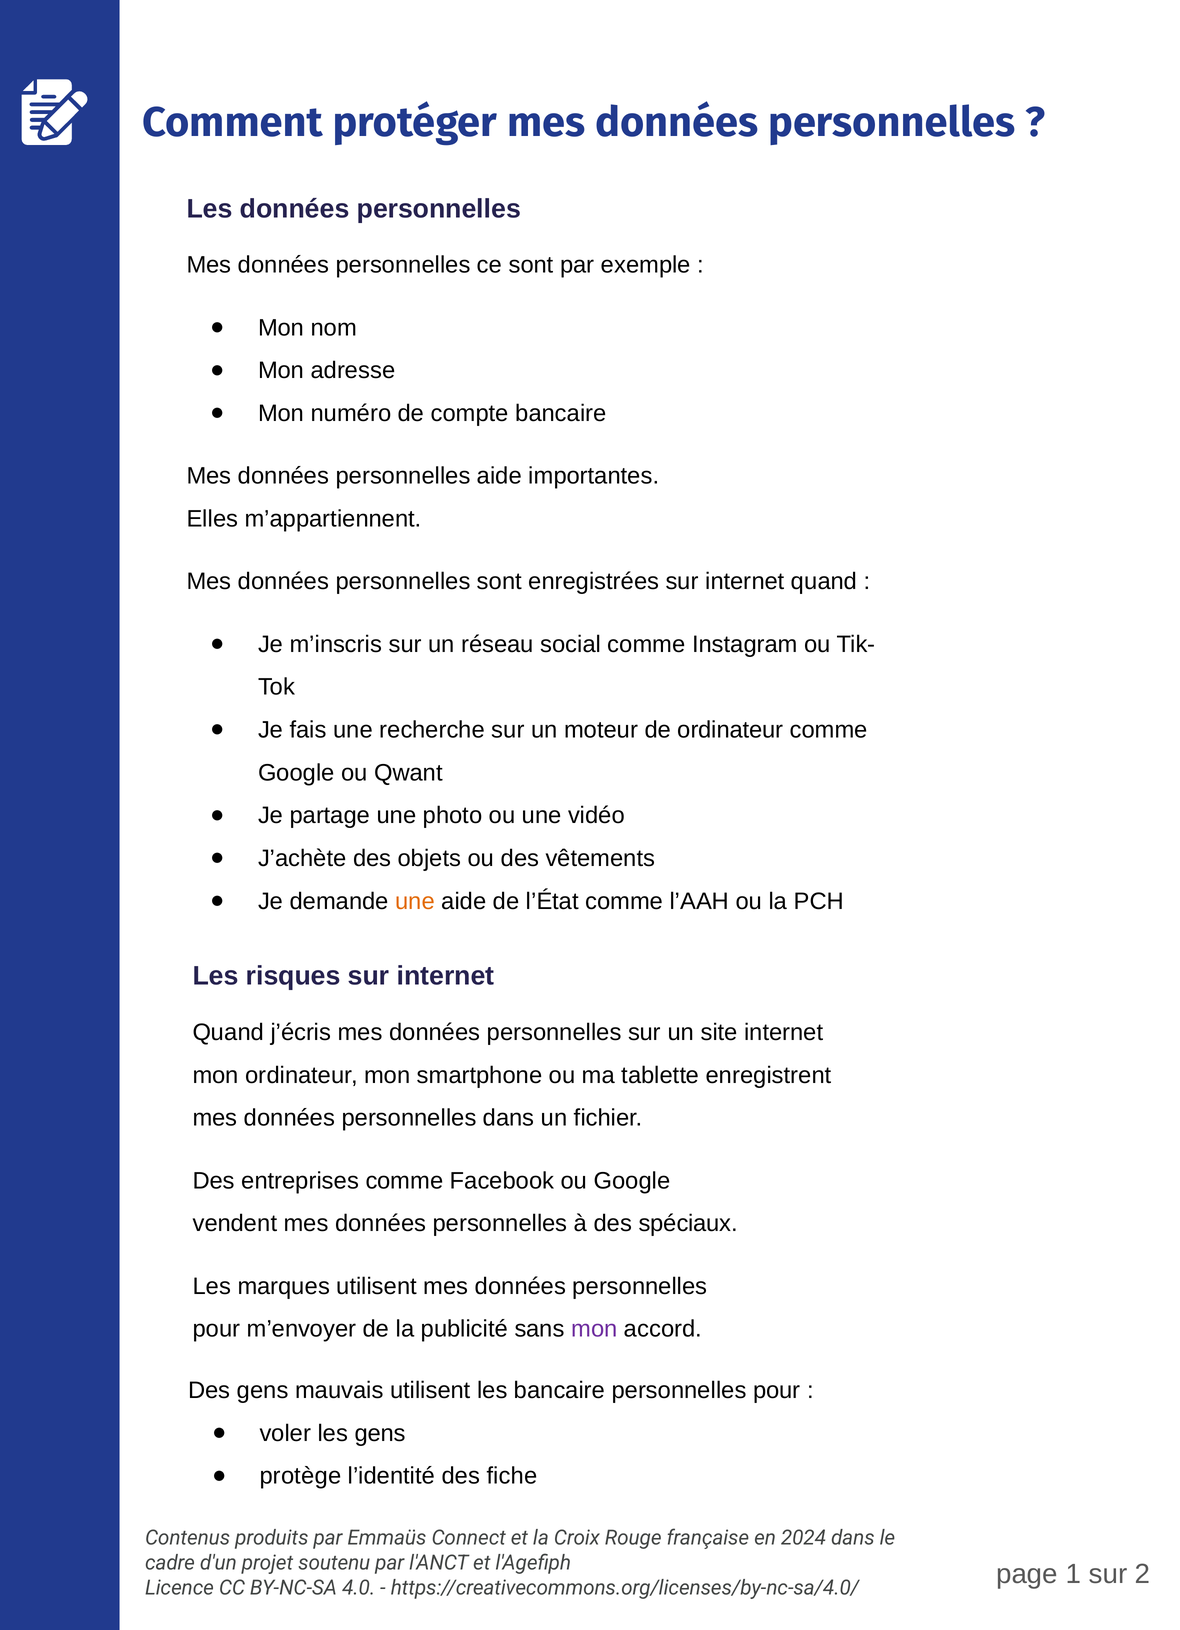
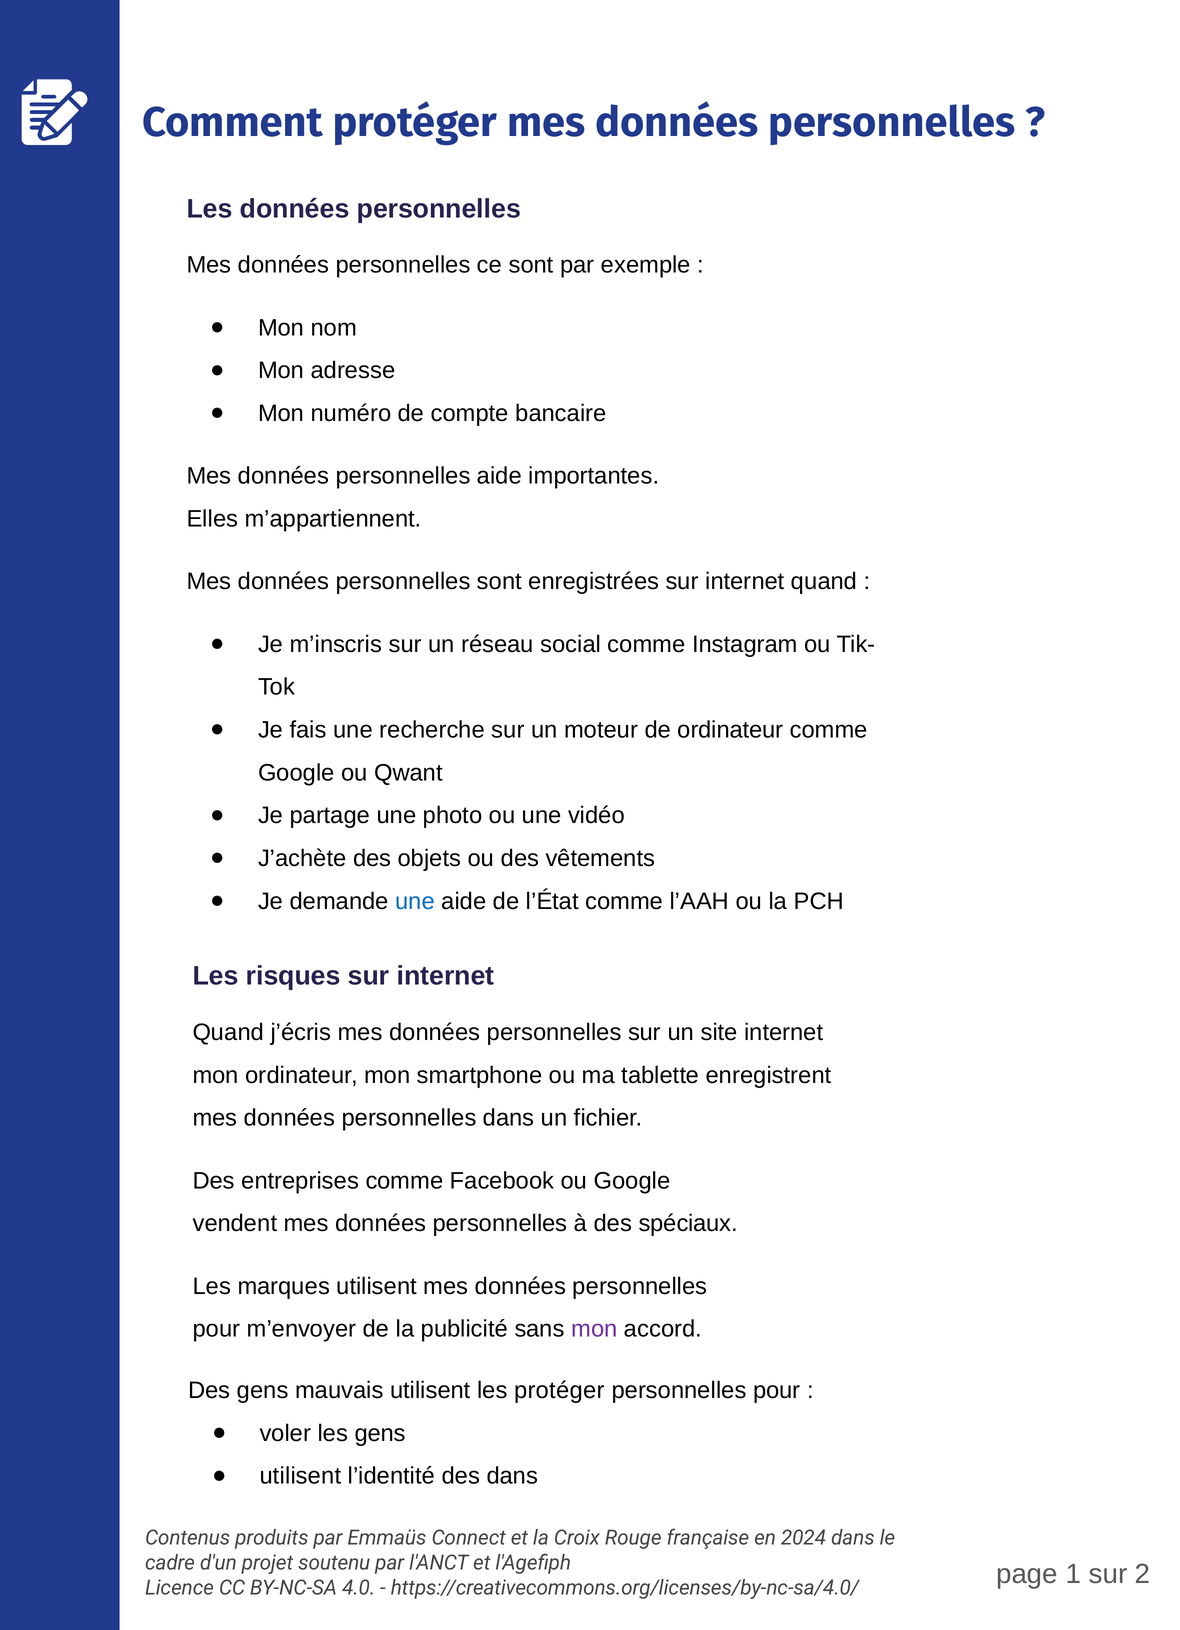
une colour: orange -> blue (415, 901)
les bancaire: bancaire -> protéger (559, 1390)
protège: protège -> utilisent (300, 1476)
des fiche: fiche -> dans (512, 1476)
